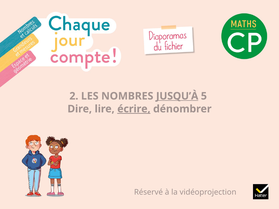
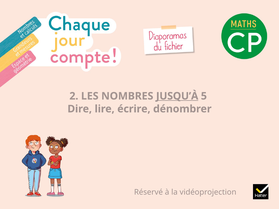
écrire underline: present -> none (134, 109)
